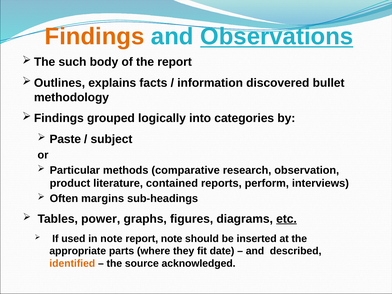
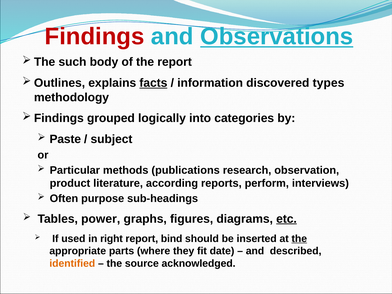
Findings colour: orange -> red (95, 37)
facts underline: none -> present (153, 83)
bullet: bullet -> types (329, 83)
comparative: comparative -> publications (186, 170)
contained: contained -> according (172, 183)
margins: margins -> purpose (103, 198)
in note: note -> right (112, 239)
report note: note -> bind (172, 239)
the underline: none -> present (299, 239)
